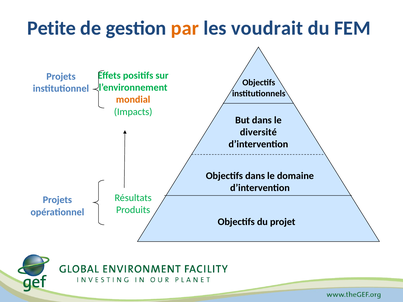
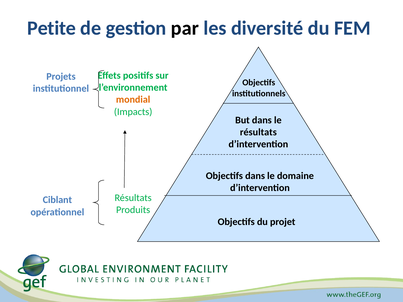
par colour: orange -> black (185, 28)
voudrait: voudrait -> diversité (267, 28)
diversité: diversité -> résultats (258, 132)
Projets: Projets -> Ciblant (57, 200)
